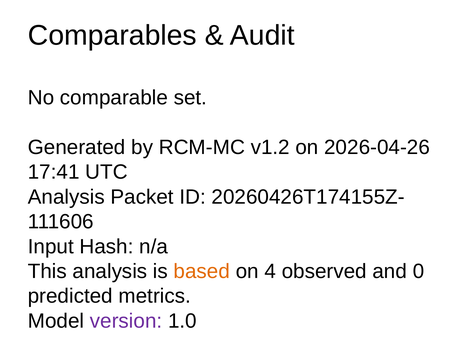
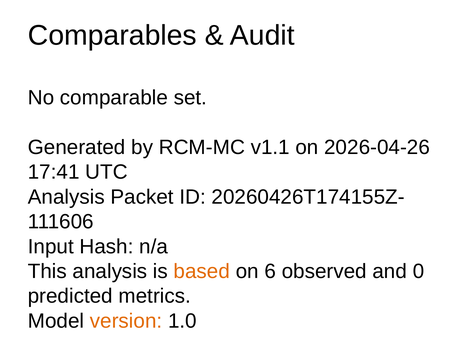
v1.2: v1.2 -> v1.1 (270, 147)
4: 4 -> 6 (270, 271)
version colour: purple -> orange (126, 321)
